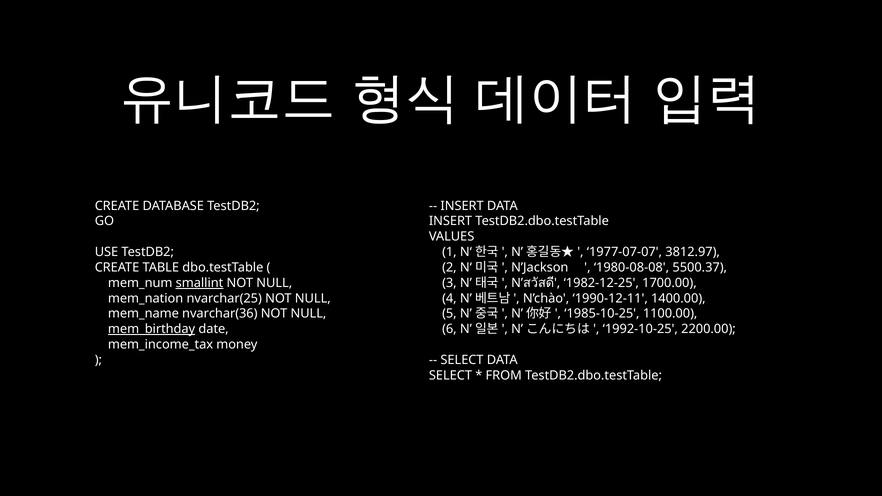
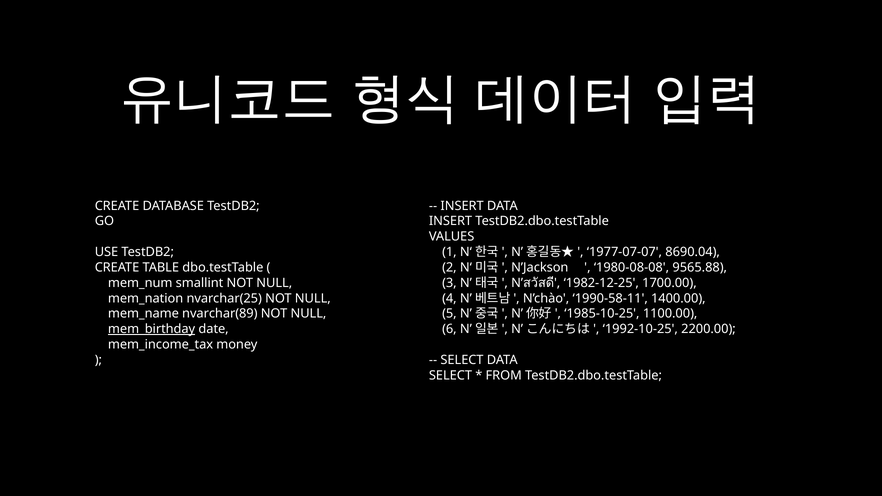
3812.97: 3812.97 -> 8690.04 (693, 252)
5500.37: 5500.37 -> 9565.88 (700, 268)
smallint underline: present -> none (200, 283)
1990-12-11: 1990-12-11 -> 1990-58-11 (610, 298)
nvarchar(36: nvarchar(36 -> nvarchar(89 (220, 314)
